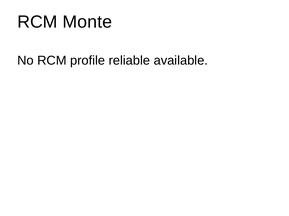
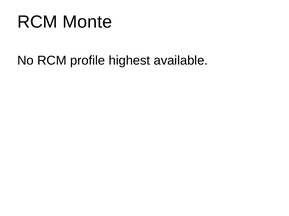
reliable: reliable -> highest (129, 61)
